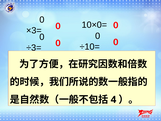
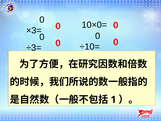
4: 4 -> 1 (113, 99)
